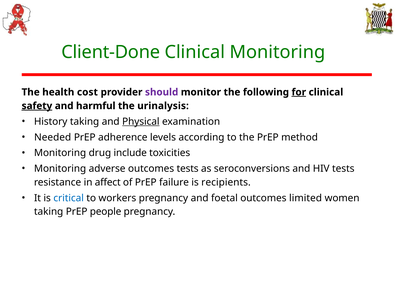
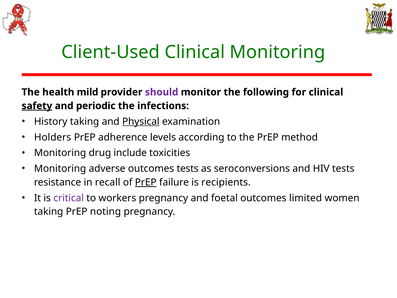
Client-Done: Client-Done -> Client-Used (111, 52)
cost: cost -> mild (88, 92)
for underline: present -> none (299, 92)
harmful: harmful -> periodic (96, 106)
urinalysis: urinalysis -> infections (163, 106)
Needed: Needed -> Holders (53, 137)
affect: affect -> recall (108, 182)
PrEP underline: none -> present (146, 182)
critical colour: blue -> purple (69, 198)
people: people -> noting (105, 212)
